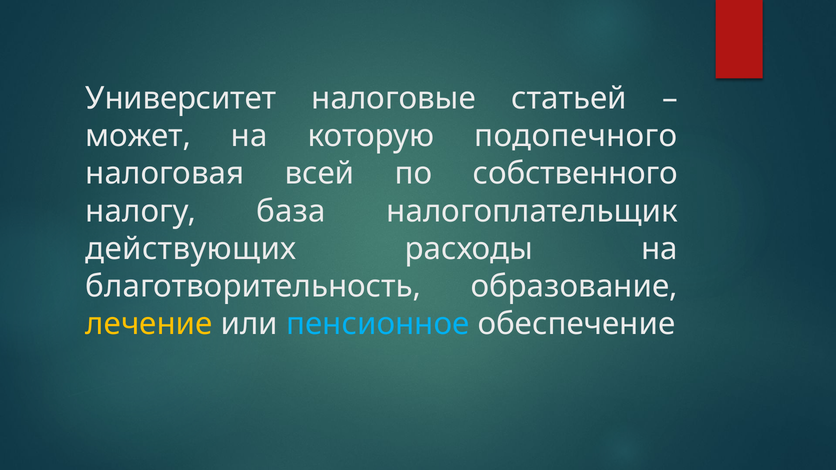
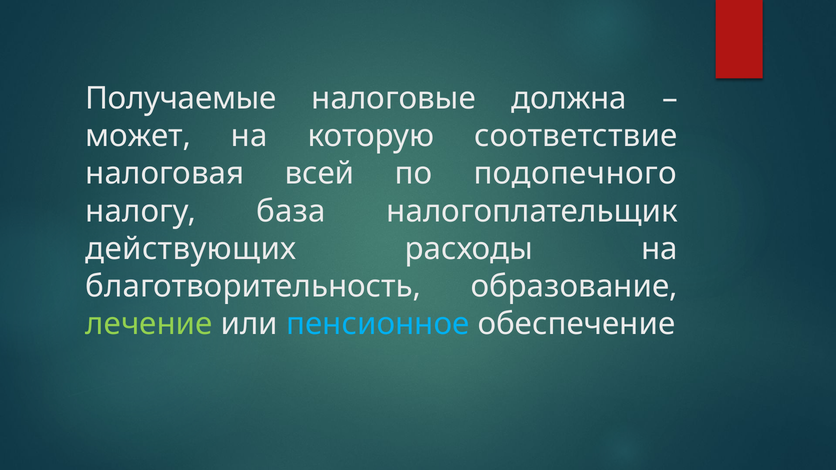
Университет: Университет -> Получаемые (181, 98)
статьей: статьей -> должна (569, 98)
подопечного: подопечного -> соответствие (576, 136)
собственного: собственного -> подопечного (575, 174)
лечение colour: yellow -> light green (149, 324)
